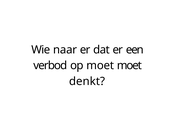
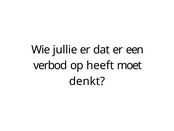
naar: naar -> jullie (65, 49)
op moet: moet -> heeft (100, 65)
